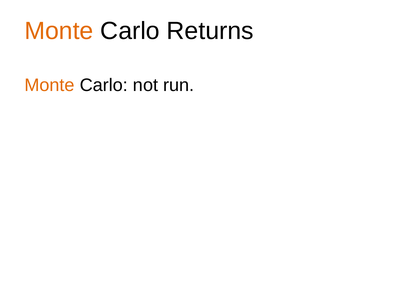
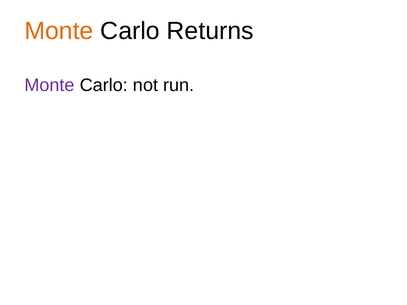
Monte colour: orange -> purple (49, 85)
